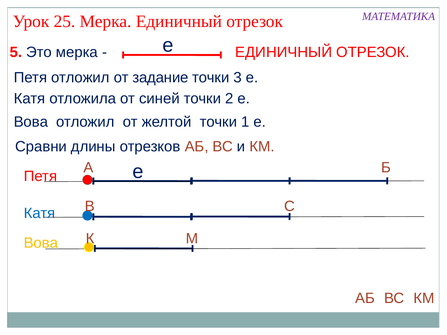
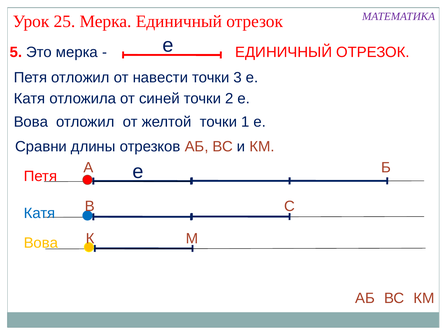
задание: задание -> навести (160, 78)
